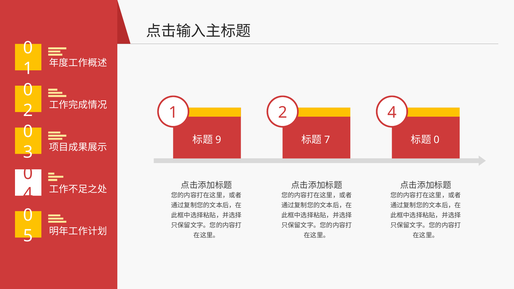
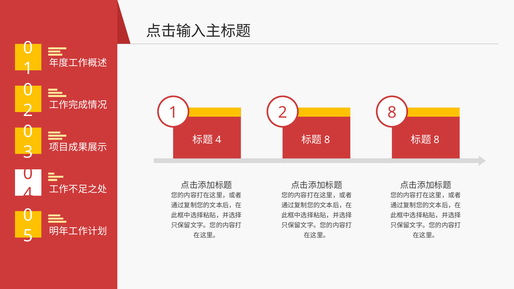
1 4: 4 -> 8 (392, 113)
9: 9 -> 4 (218, 140)
7: 7 -> 8 (327, 140)
0: 0 -> 8 (437, 140)
